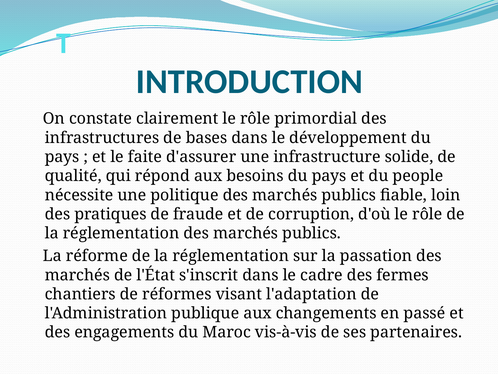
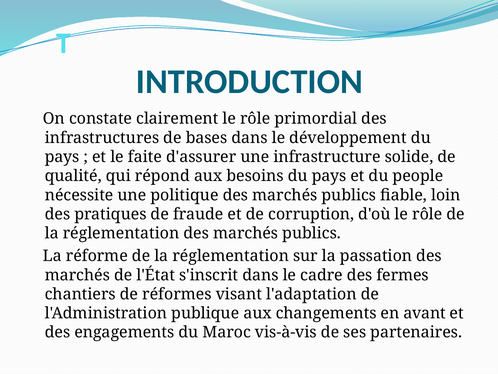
passé: passé -> avant (425, 313)
